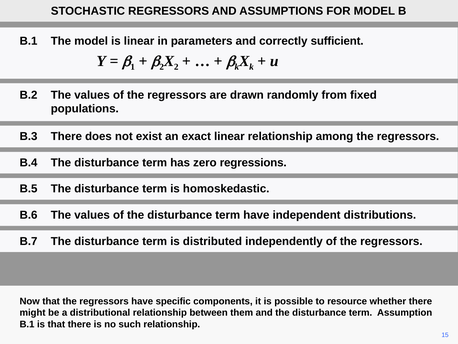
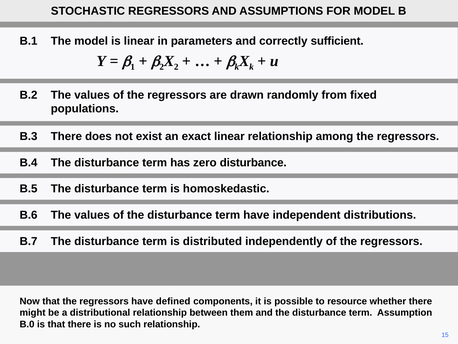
zero regressions: regressions -> disturbance (253, 162)
specific: specific -> defined (173, 301)
B.1: B.1 -> B.0 (27, 324)
